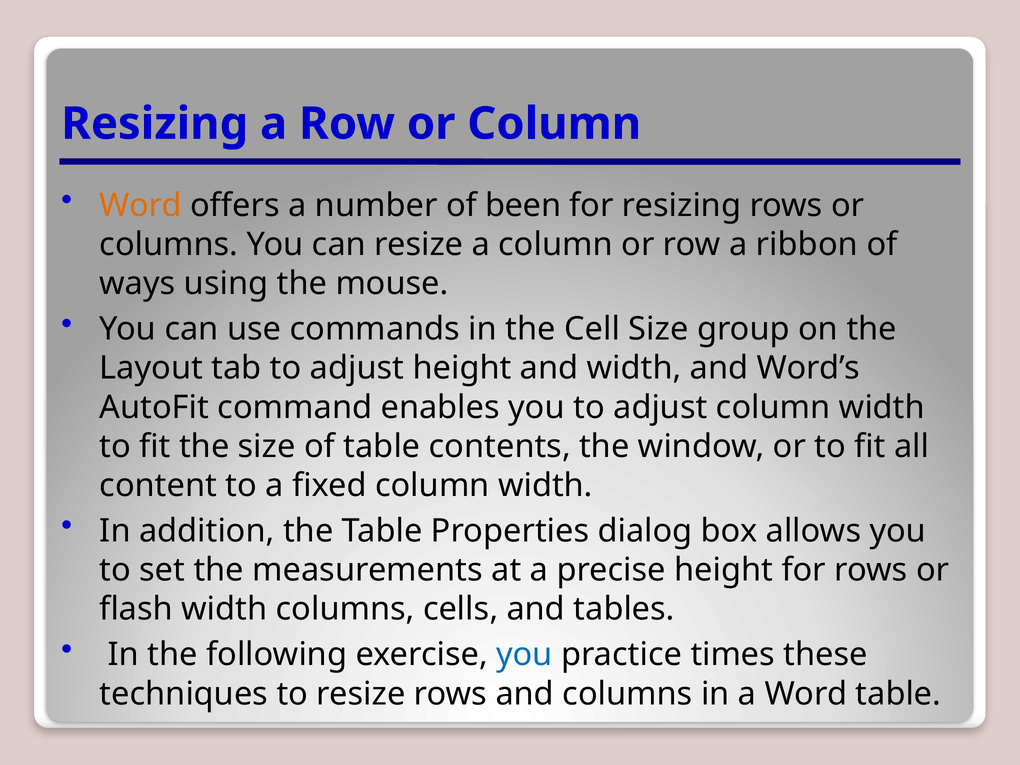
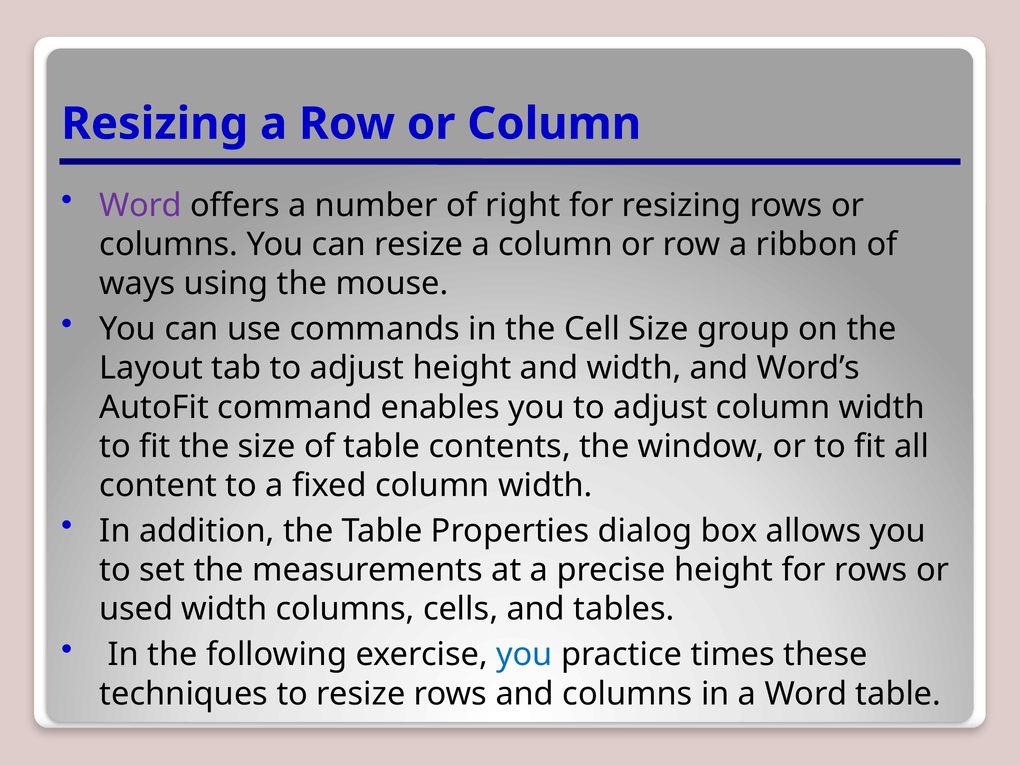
Word colour: orange -> purple (141, 205)
been: been -> right (523, 205)
flash: flash -> used (136, 609)
